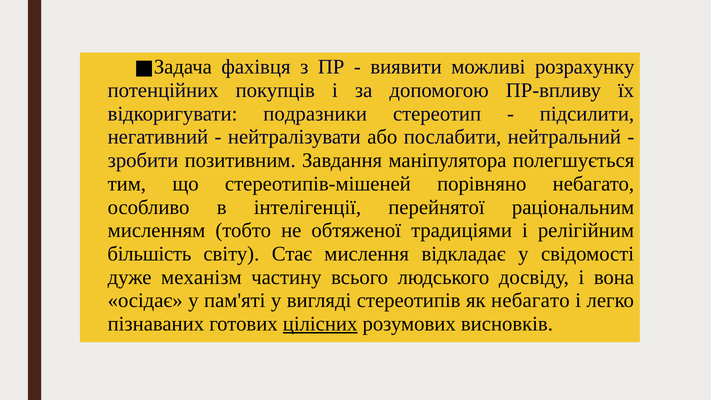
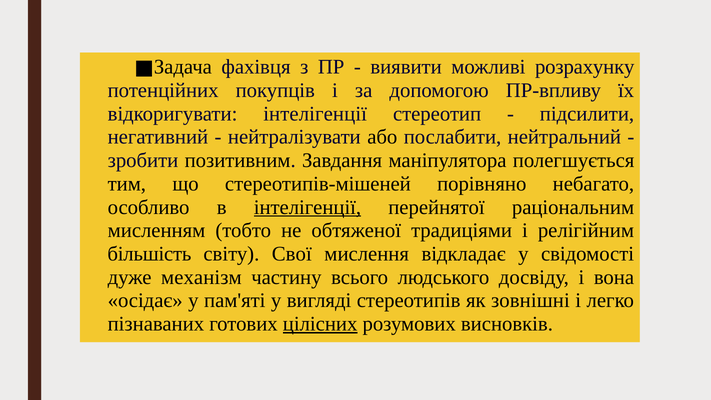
відкоригувати подразники: подразники -> інтелігенції (315, 114)
інтелігенції underline: none -> present (307, 207)
Стає: Стає -> Свої (292, 254)
як небагато: небагато -> зовнішні (530, 301)
